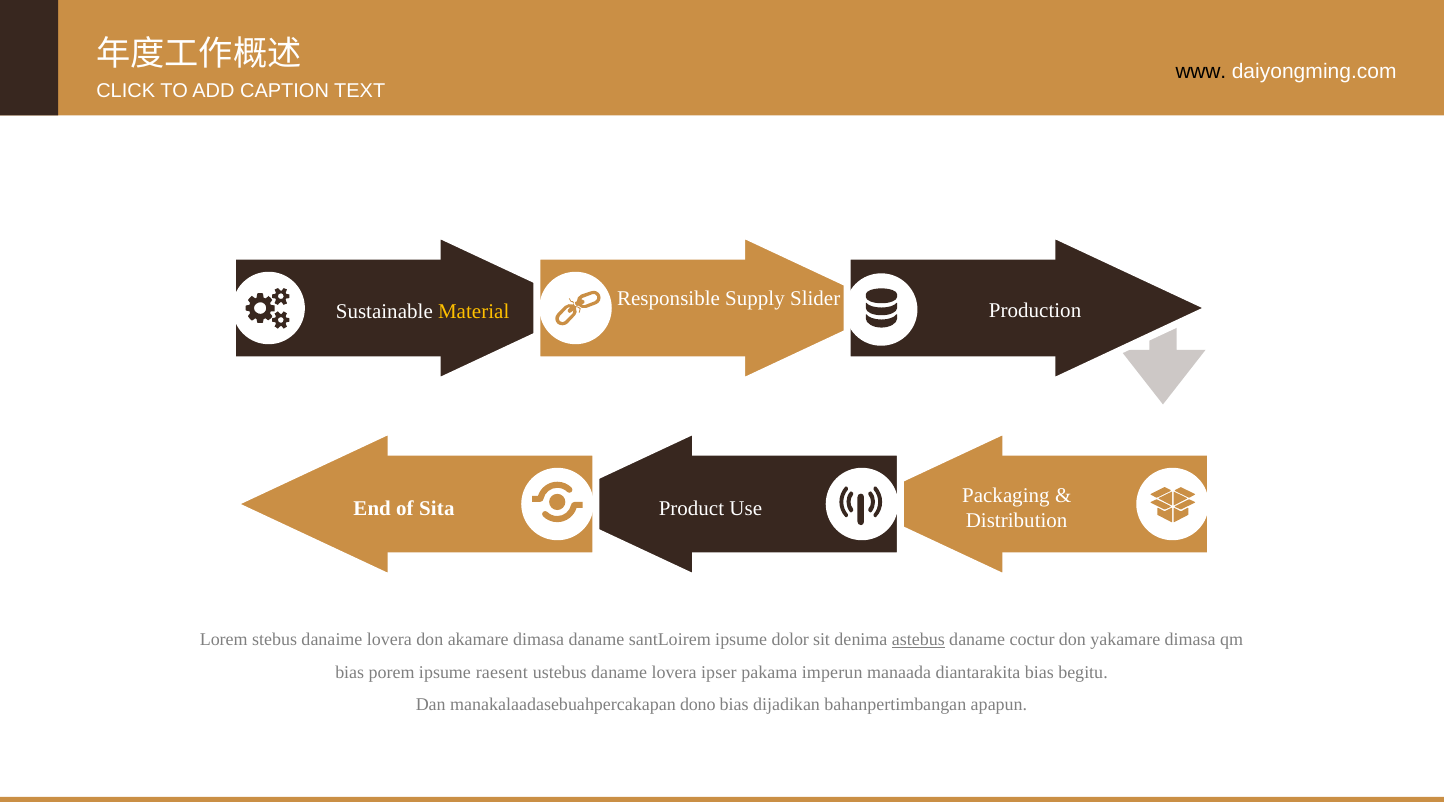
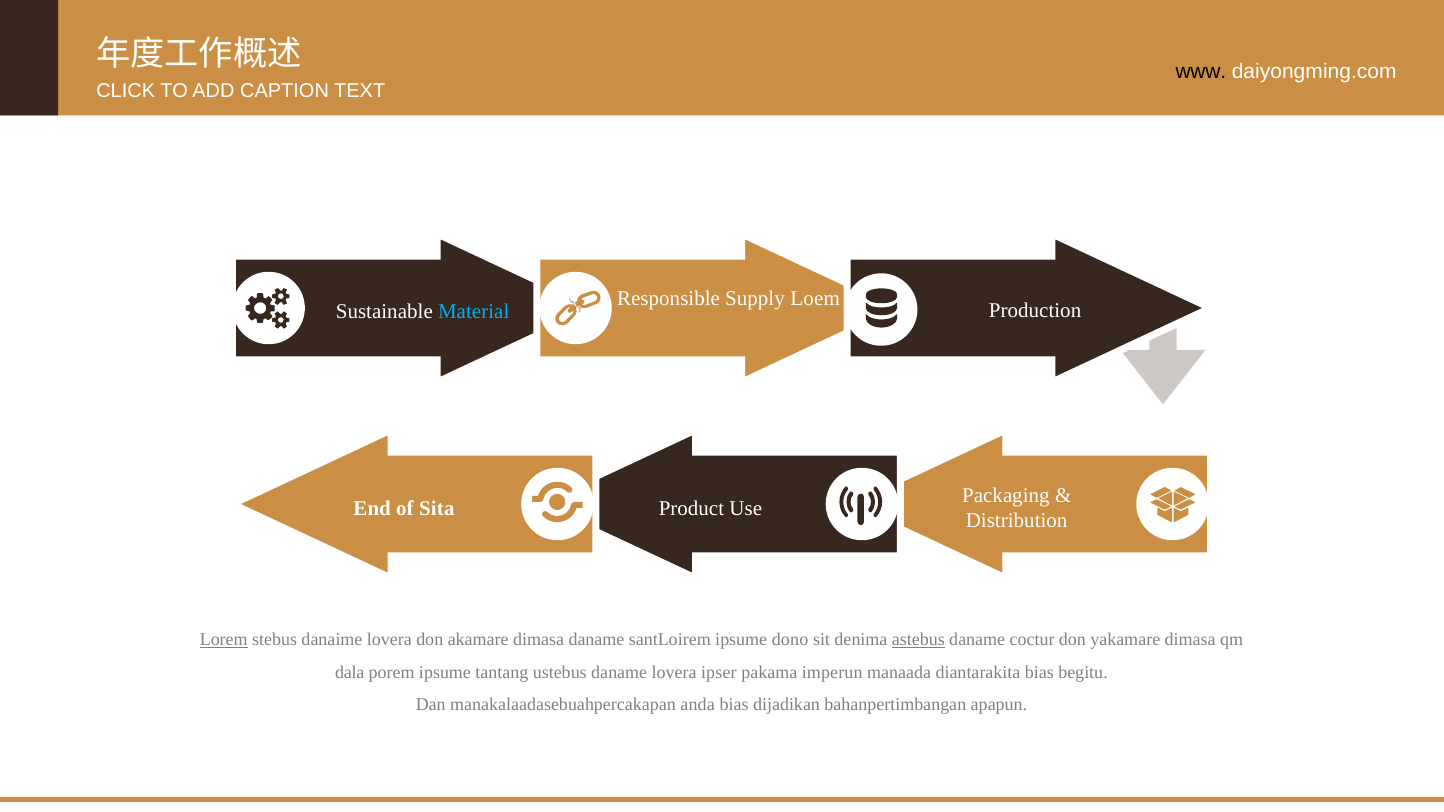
Slider: Slider -> Loem (815, 299)
Material colour: yellow -> light blue (474, 311)
Lorem underline: none -> present (224, 640)
dolor: dolor -> dono (790, 640)
bias: bias -> dala (350, 673)
raesent: raesent -> tantang (502, 673)
dono: dono -> anda (698, 705)
